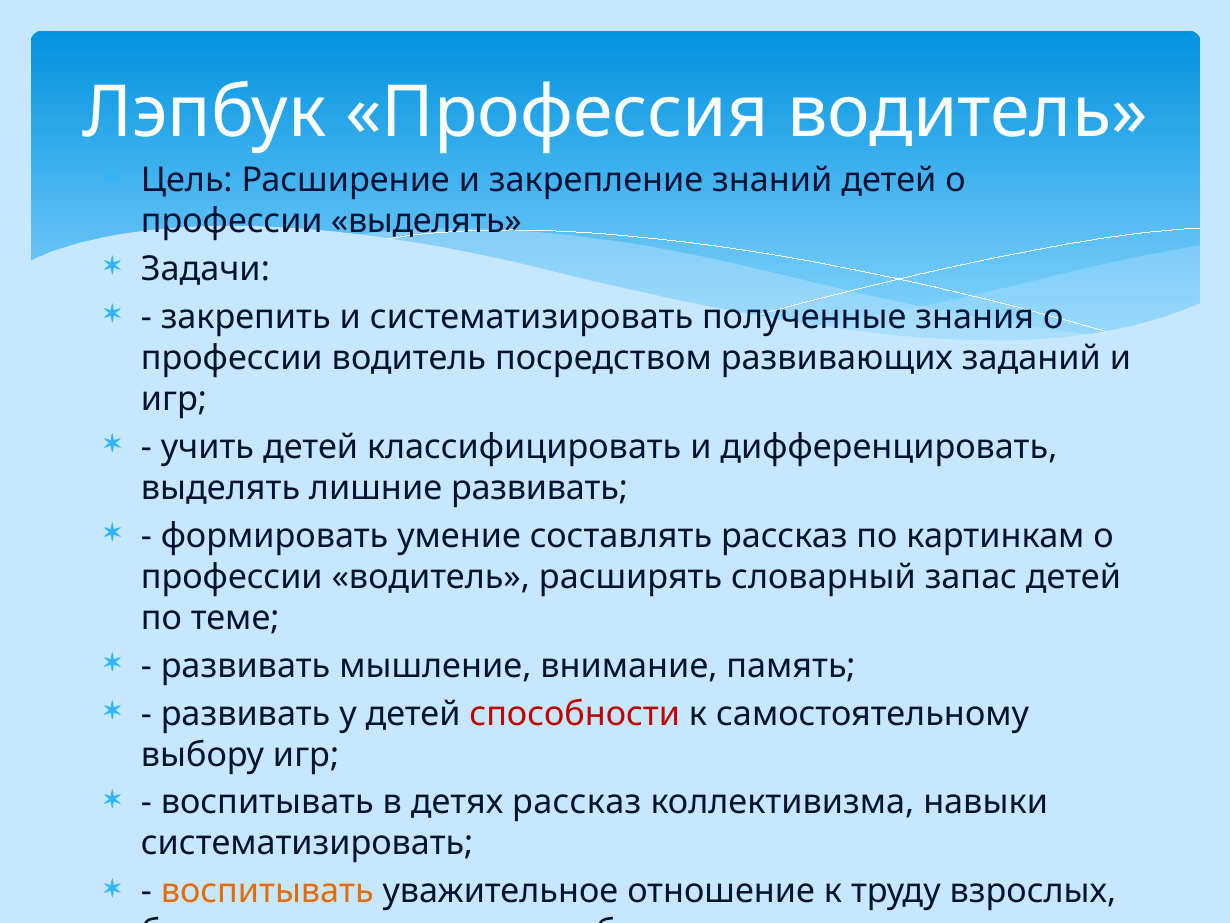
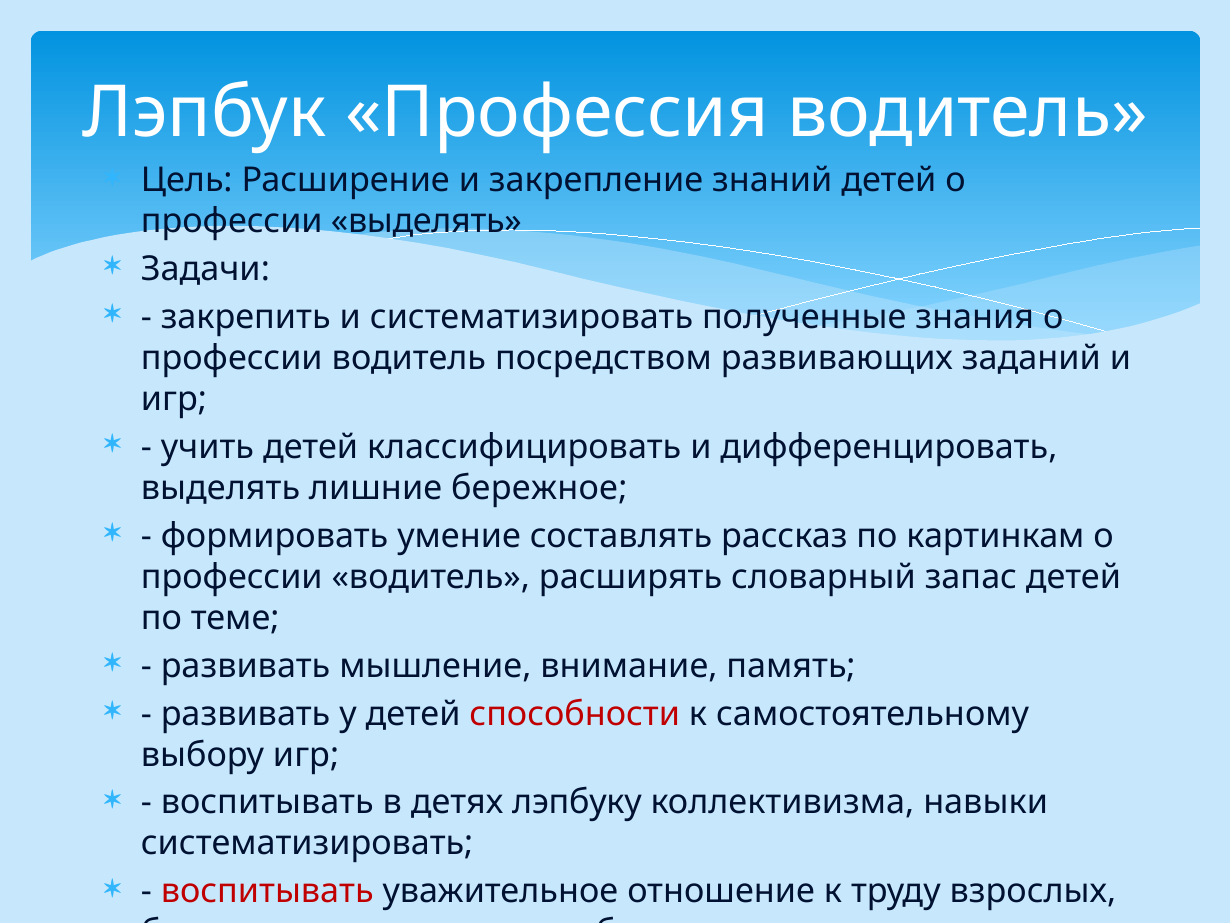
лишние развивать: развивать -> бережное (539, 488)
детях рассказ: рассказ -> лэпбуку (577, 802)
воспитывать colour: orange -> red (267, 891)
